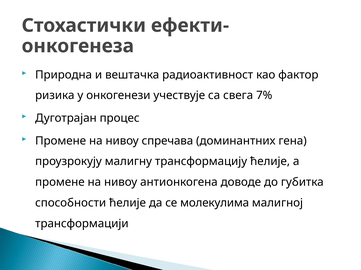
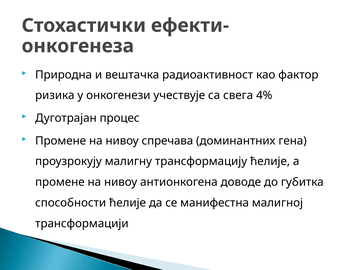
7%: 7% -> 4% (264, 96)
молекулима: молекулима -> манифестна (215, 203)
